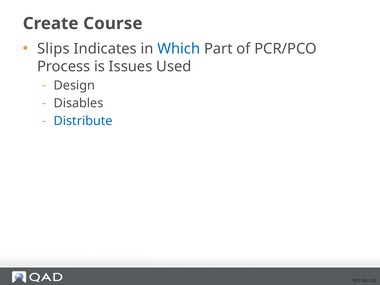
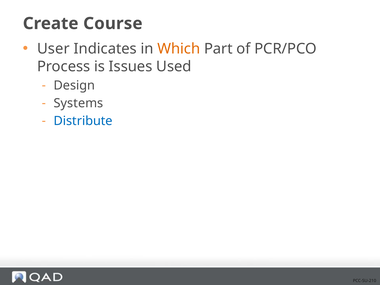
Slips: Slips -> User (53, 49)
Which colour: blue -> orange (179, 49)
Disables: Disables -> Systems (78, 103)
